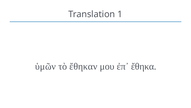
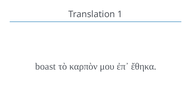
ὑμῶν: ὑμῶν -> boast (45, 66)
ἔθηκαν: ἔθηκαν -> καρπὸν (83, 66)
